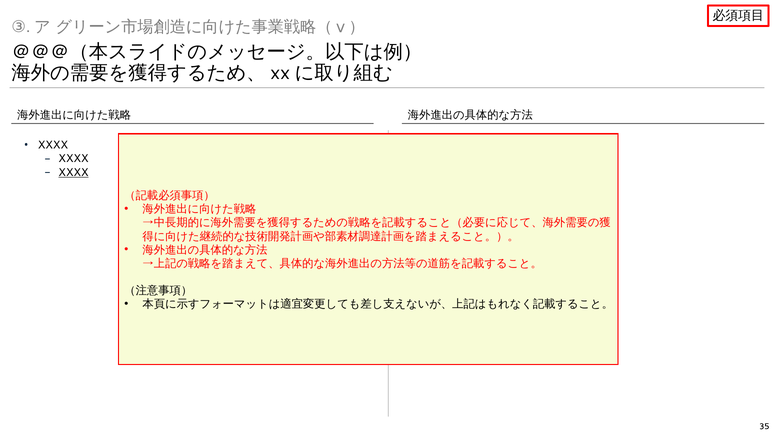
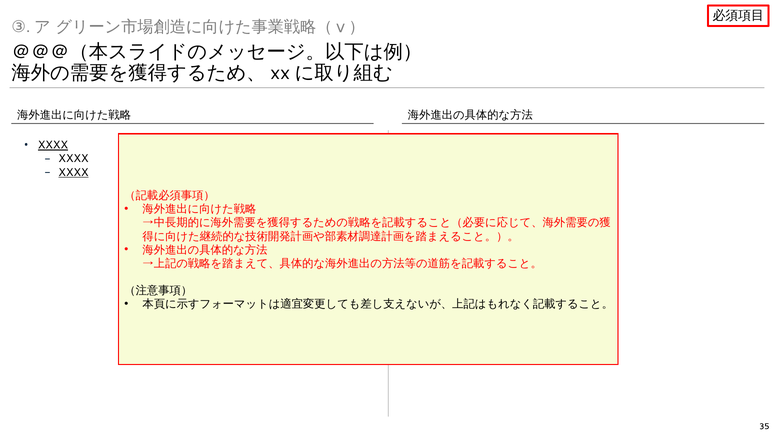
XXXX underline: none -> present (53, 145)
